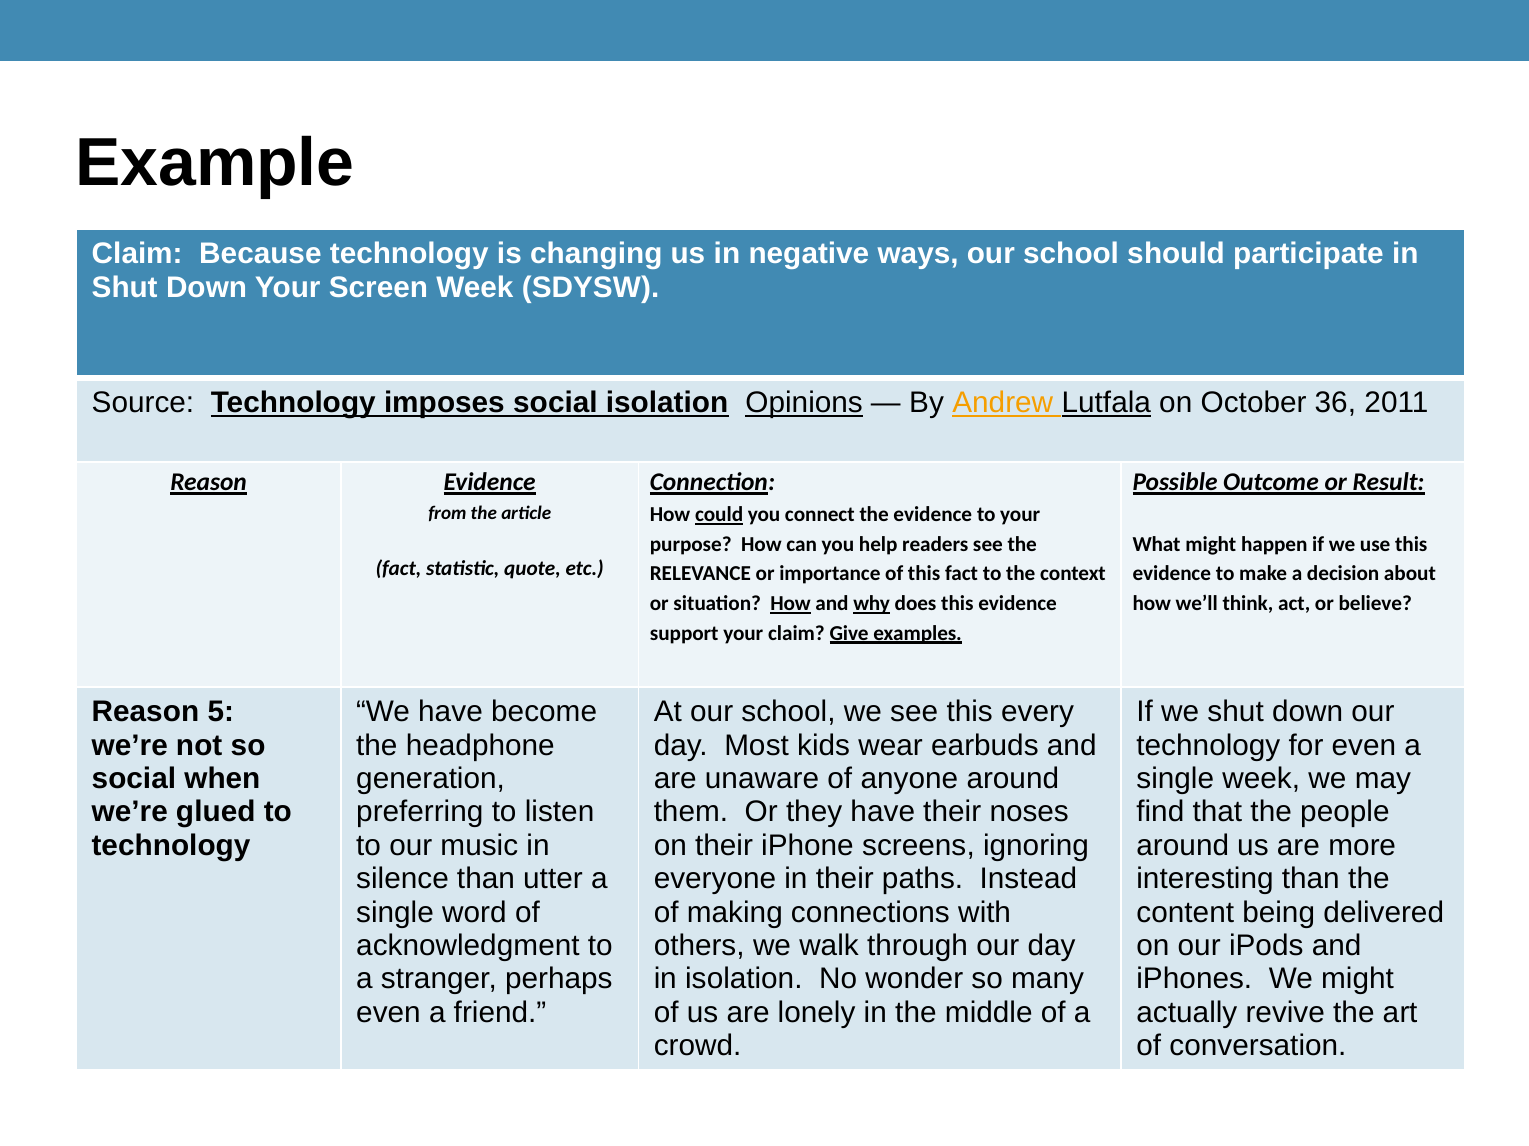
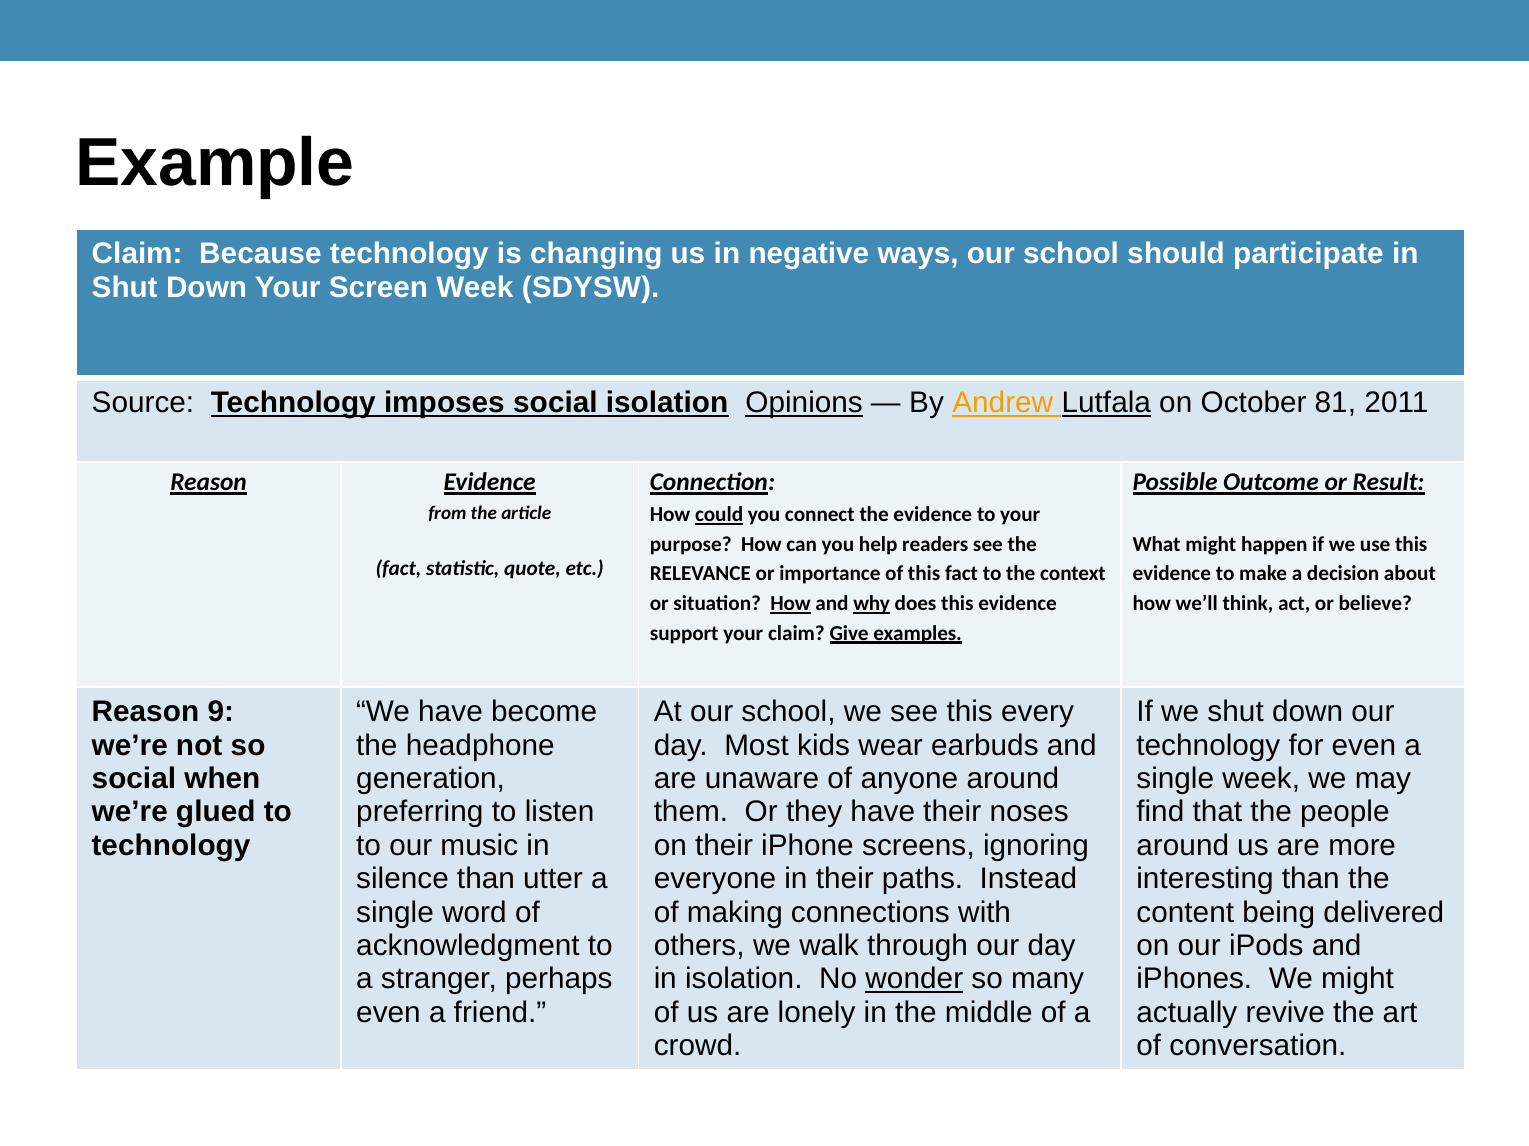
36: 36 -> 81 (1335, 403)
5: 5 -> 9 (221, 712)
wonder underline: none -> present (914, 980)
